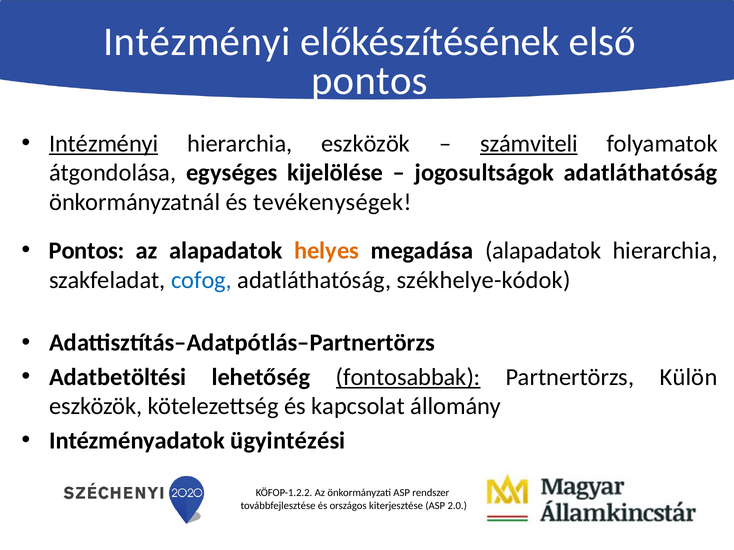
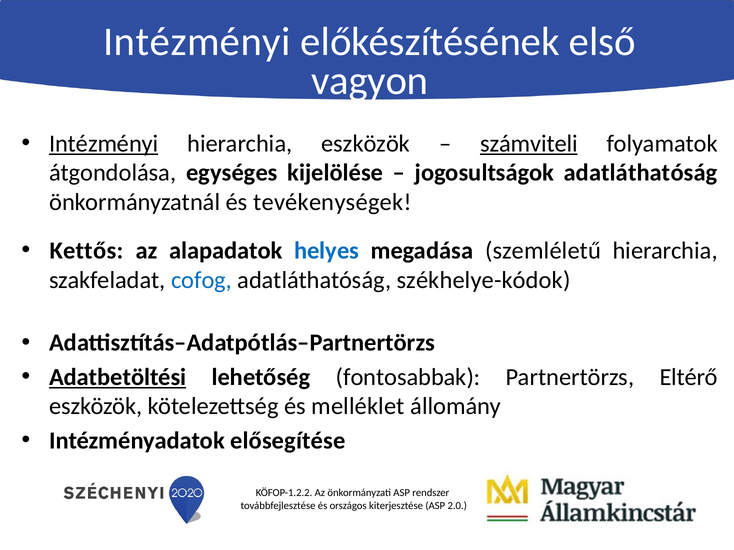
pontos: pontos -> vagyon (370, 81)
Pontos: Pontos -> Kettős (86, 251)
helyes colour: orange -> blue (327, 251)
megadása alapadatok: alapadatok -> szemléletű (543, 251)
Adatbetöltési underline: none -> present (118, 377)
fontosabbak underline: present -> none (408, 377)
Külön: Külön -> Eltérő (689, 377)
kapcsolat: kapcsolat -> melléklet (358, 407)
ügyintézési: ügyintézési -> elősegítése (288, 441)
